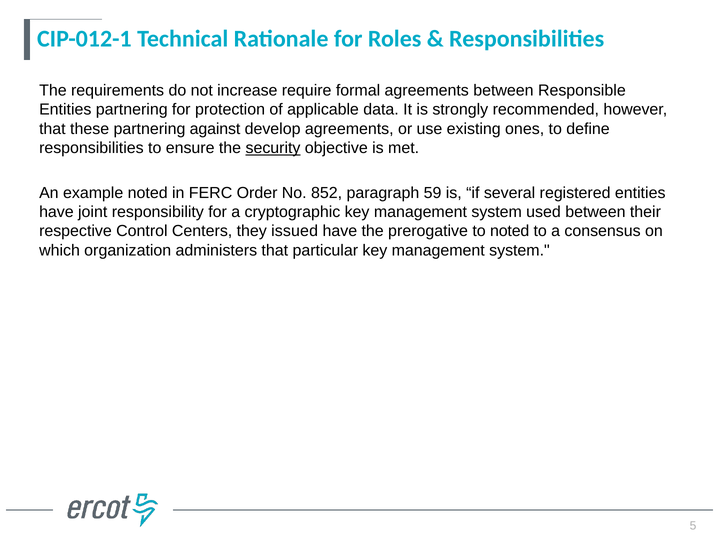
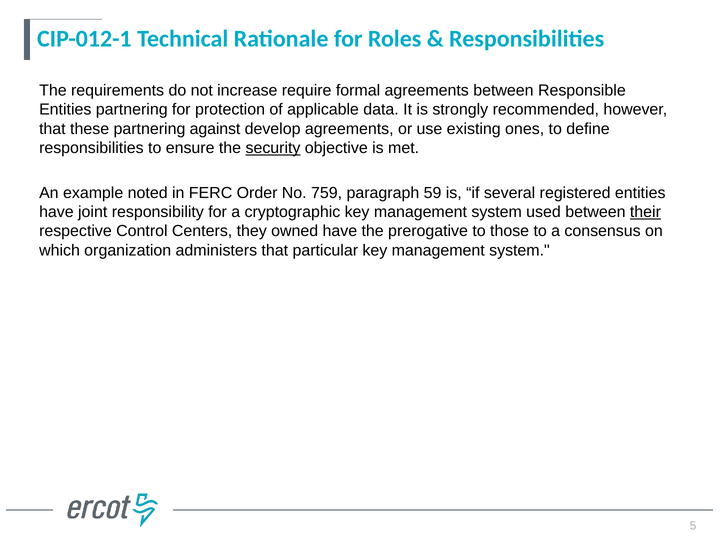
852: 852 -> 759 (327, 193)
their underline: none -> present (645, 212)
issued: issued -> owned (295, 231)
to noted: noted -> those (510, 231)
